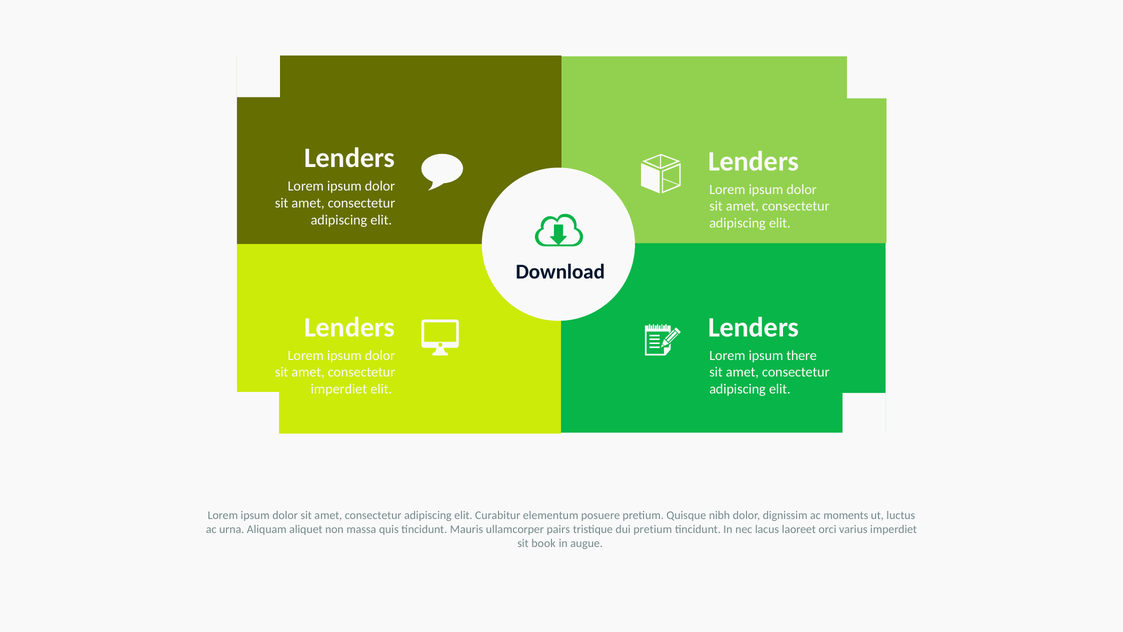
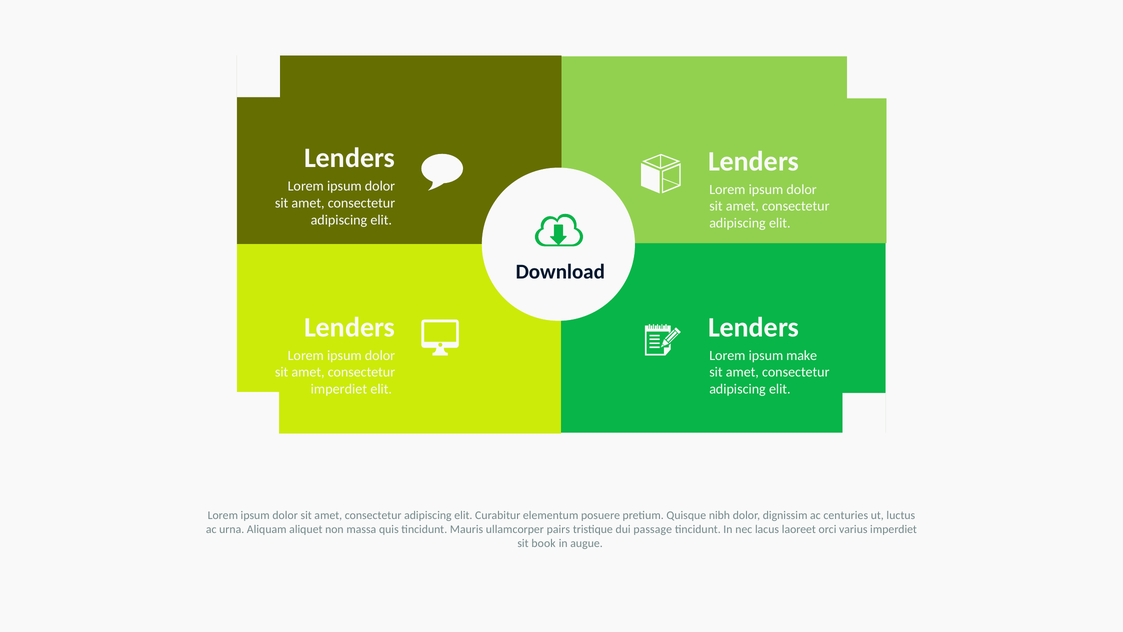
there: there -> make (802, 355)
moments: moments -> centuries (846, 515)
dui pretium: pretium -> passage (653, 529)
